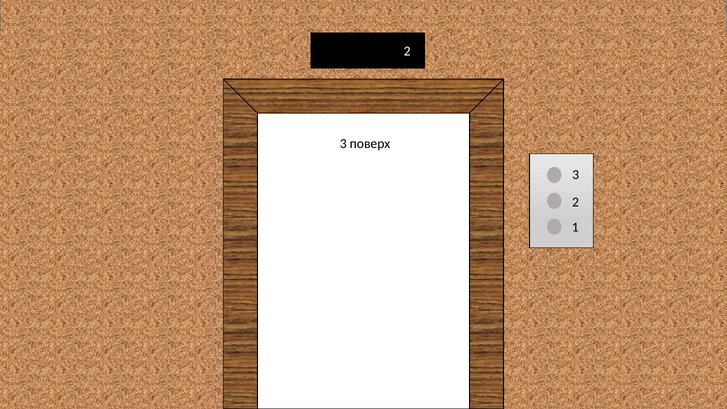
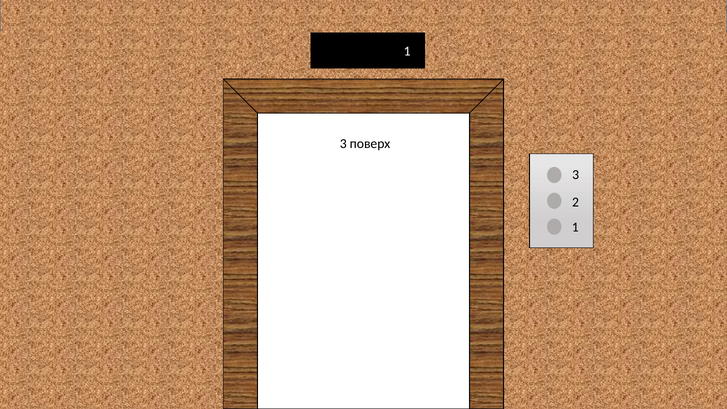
2: 2 -> 1 (407, 51)
